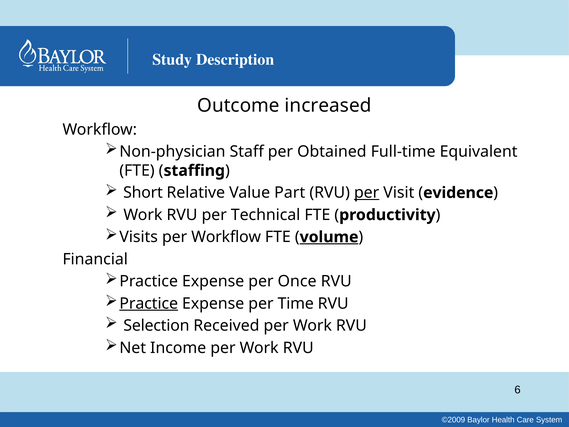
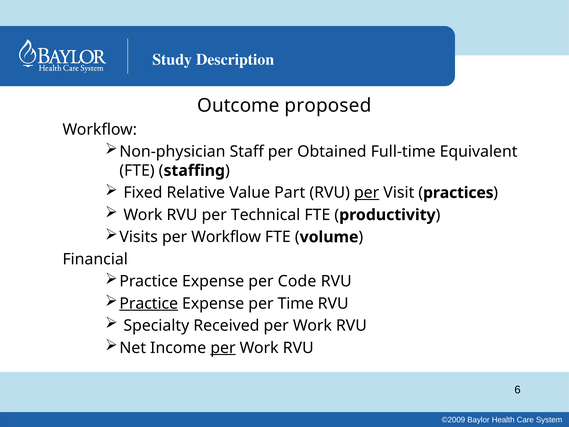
increased: increased -> proposed (328, 106)
Short: Short -> Fixed (143, 193)
evidence: evidence -> practices (458, 193)
volume underline: present -> none (329, 237)
Once: Once -> Code (297, 281)
Selection: Selection -> Specialty (156, 325)
per underline: none -> present (223, 348)
